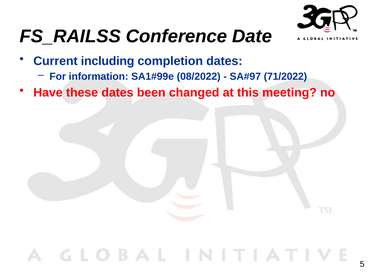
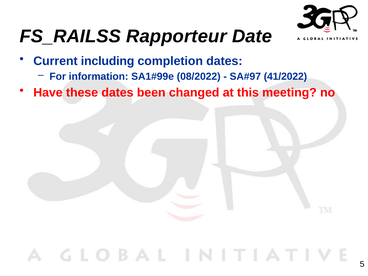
Conference: Conference -> Rapporteur (176, 36)
71/2022: 71/2022 -> 41/2022 (285, 76)
